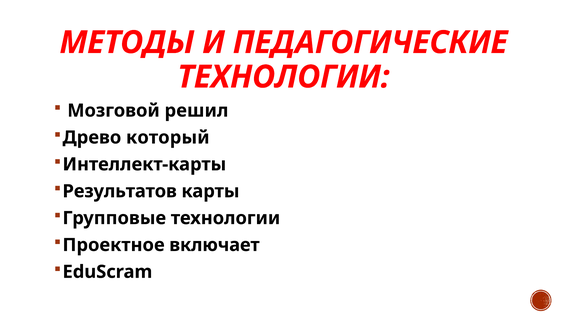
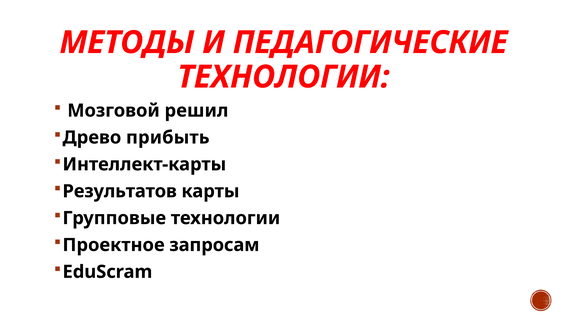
который: который -> прибыть (168, 137)
включает: включает -> запросам (214, 245)
